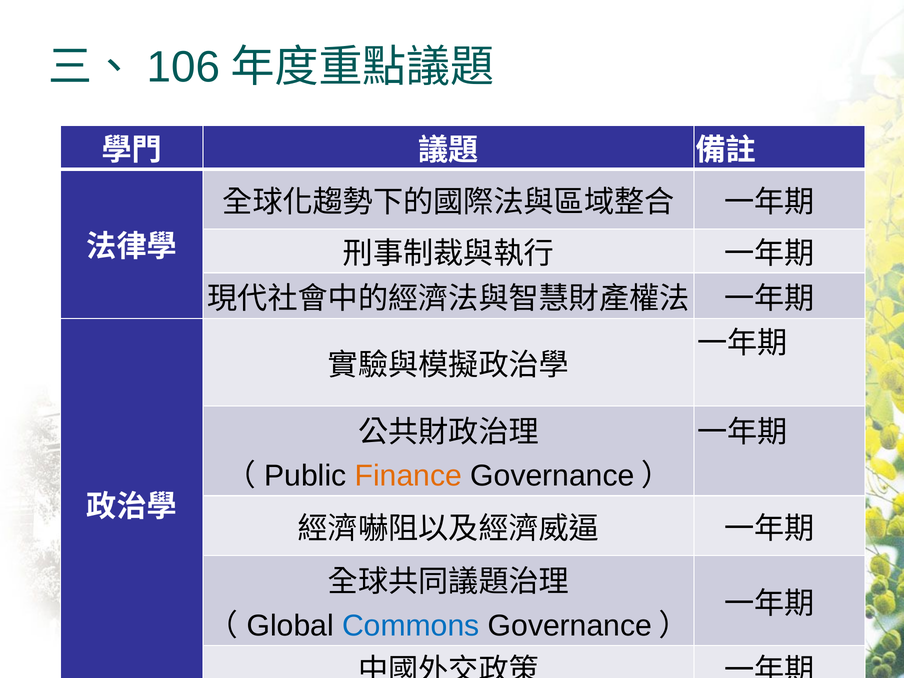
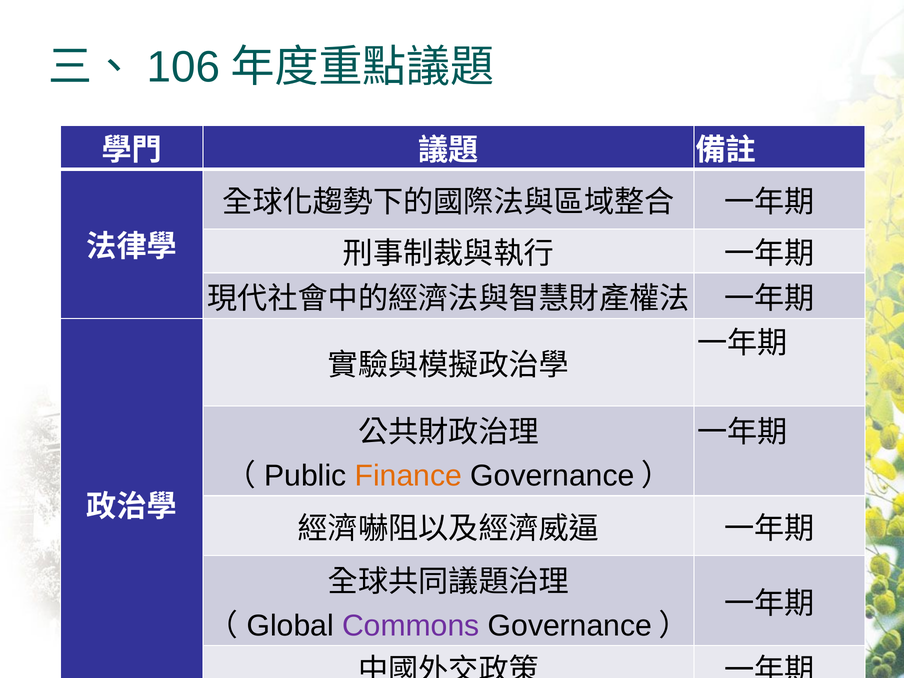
Commons colour: blue -> purple (411, 626)
